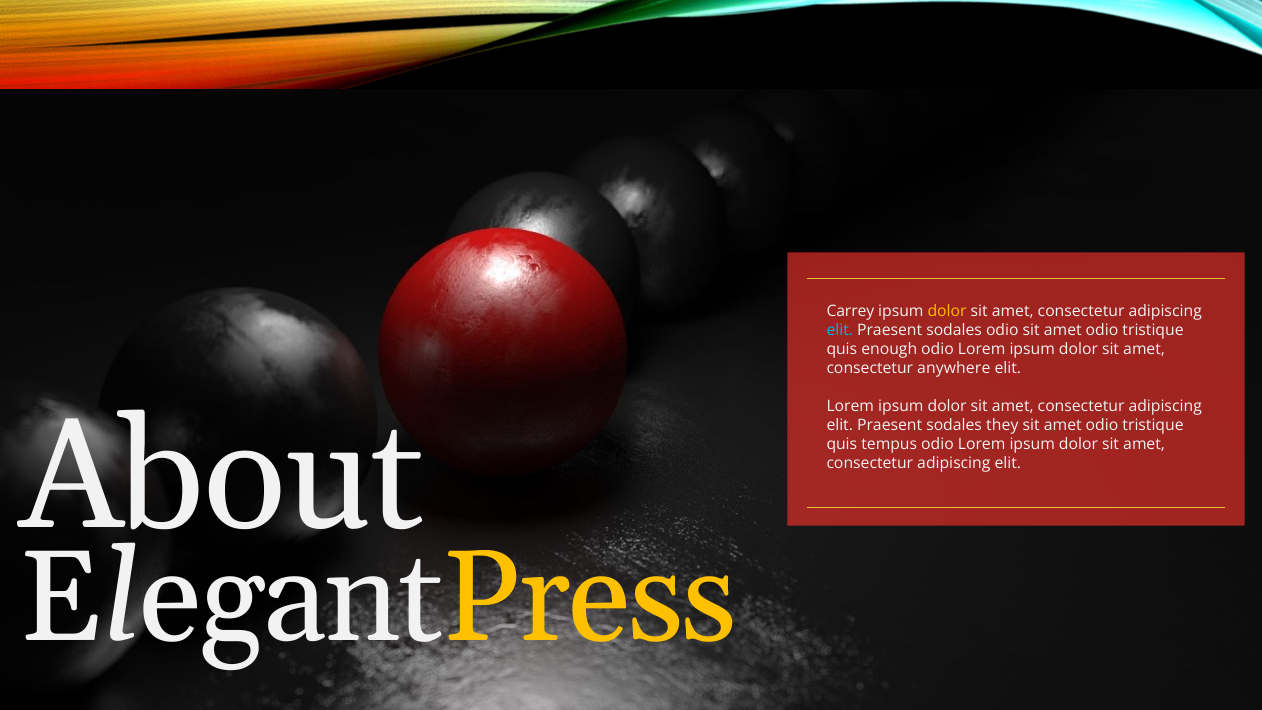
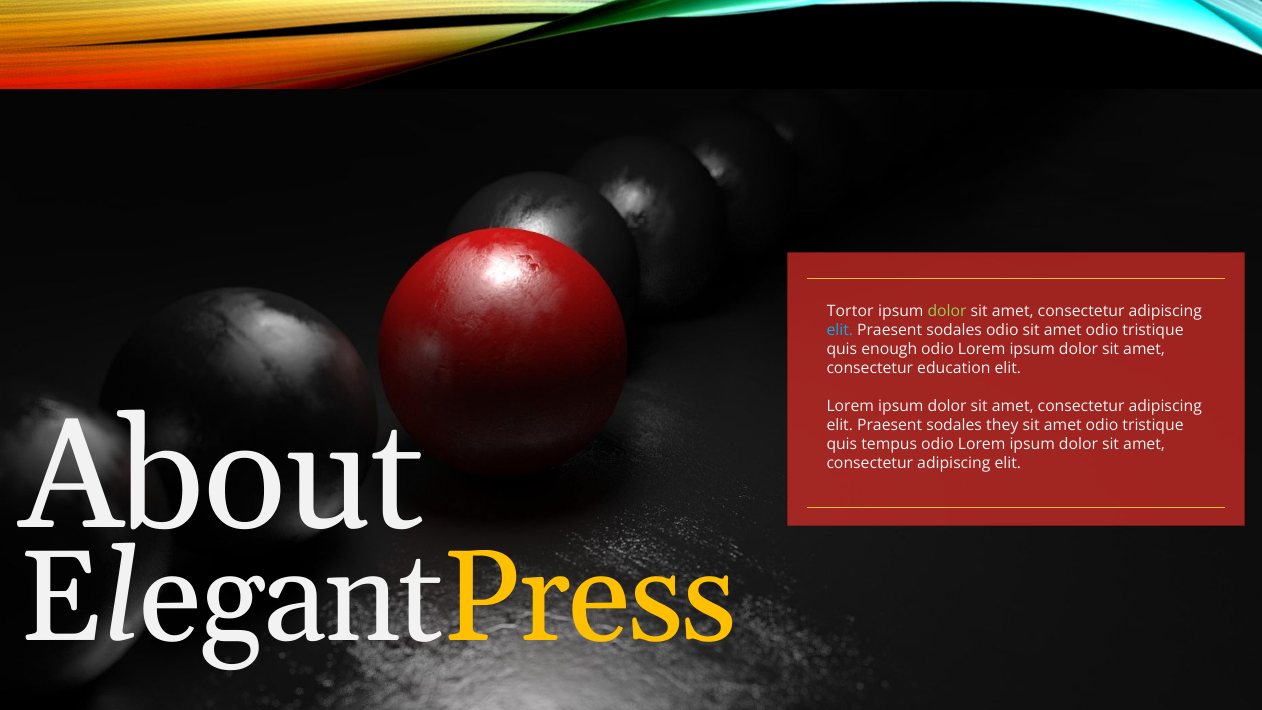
Carrey: Carrey -> Tortor (850, 312)
dolor colour: yellow -> light green (947, 312)
anywhere: anywhere -> education (954, 369)
